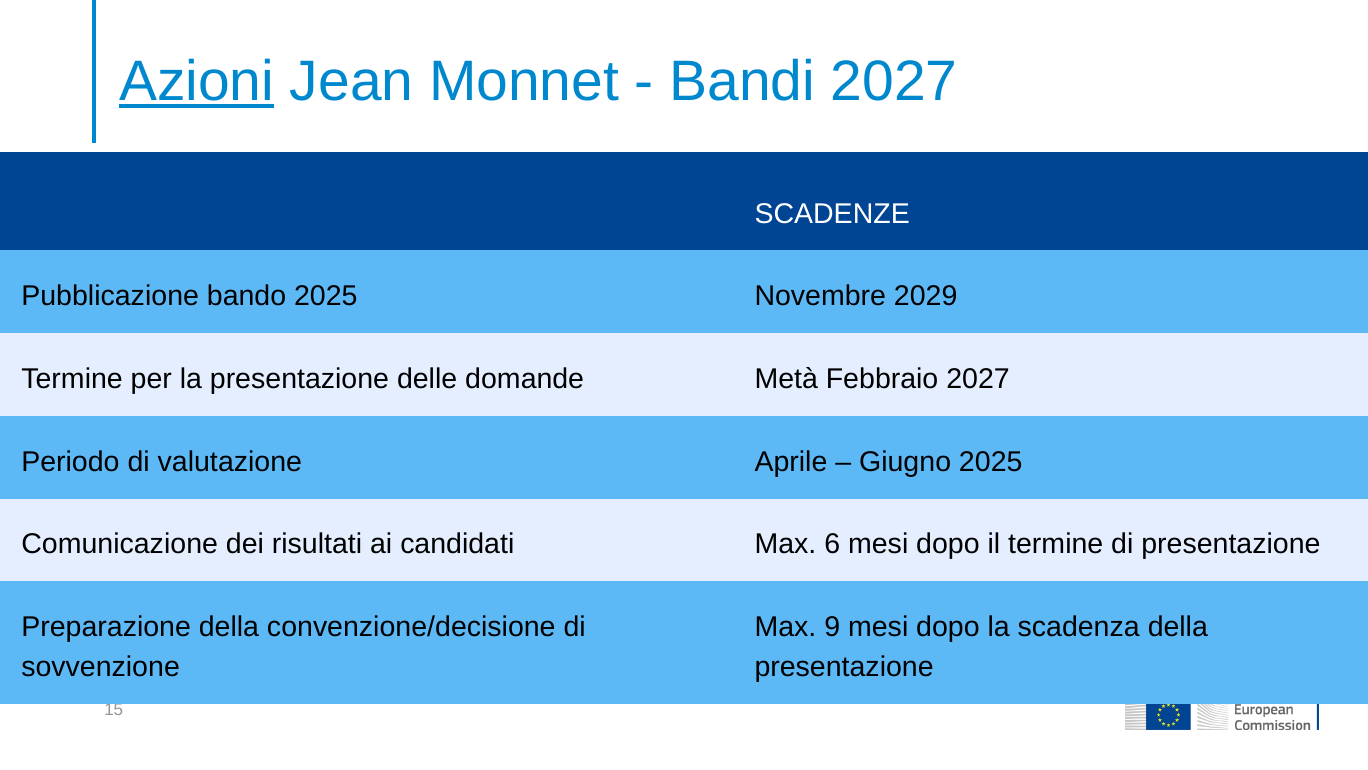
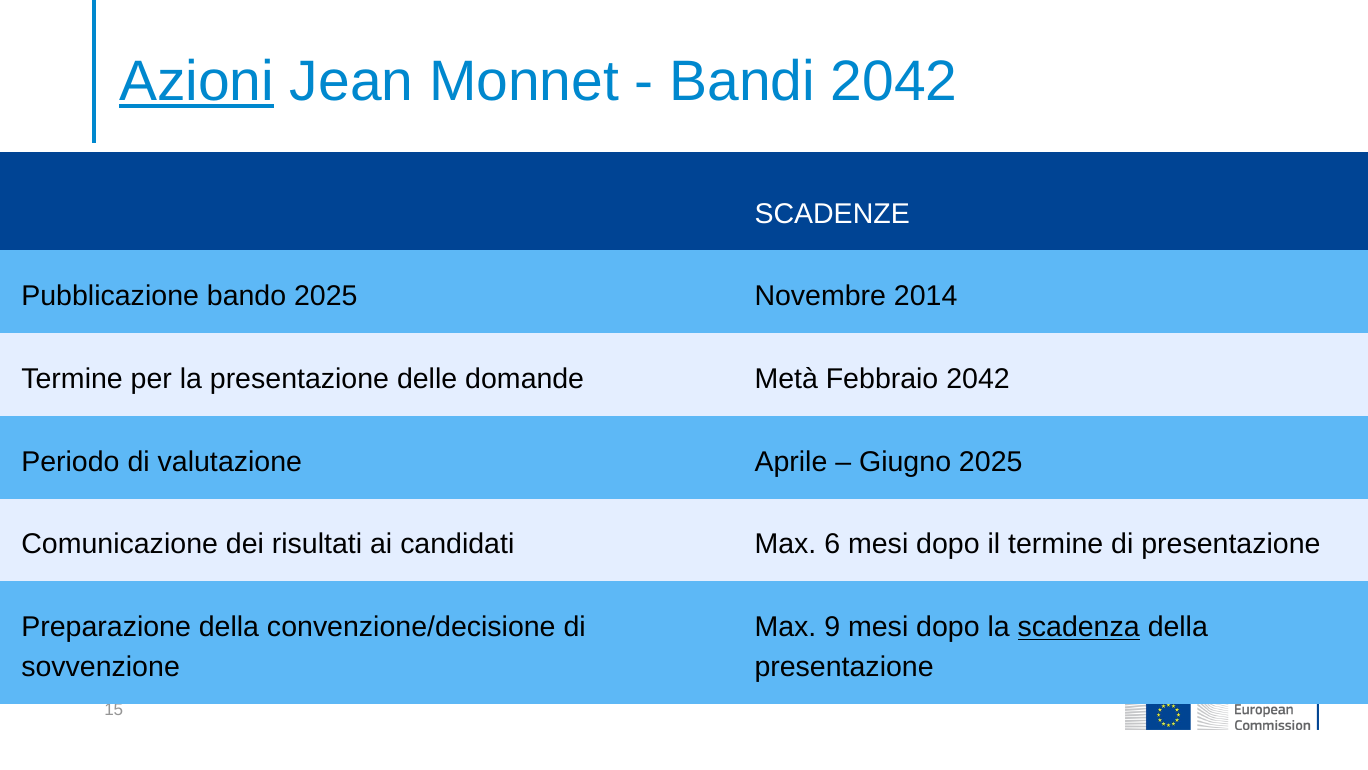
Bandi 2027: 2027 -> 2042 (894, 82)
2029: 2029 -> 2014 (926, 296)
Febbraio 2027: 2027 -> 2042 (978, 379)
scadenza underline: none -> present (1079, 627)
